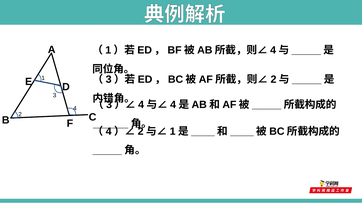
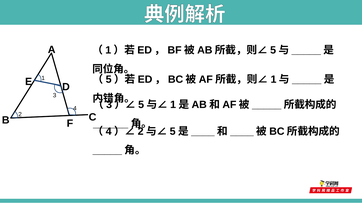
4: 4 -> 5 (273, 50)
3: 3 -> 5 (109, 80)
2: 2 -> 1 (274, 80)
4: 4 -> 5 (141, 105)
4: 4 -> 1 (173, 105)
1: 1 -> 5 (173, 132)
